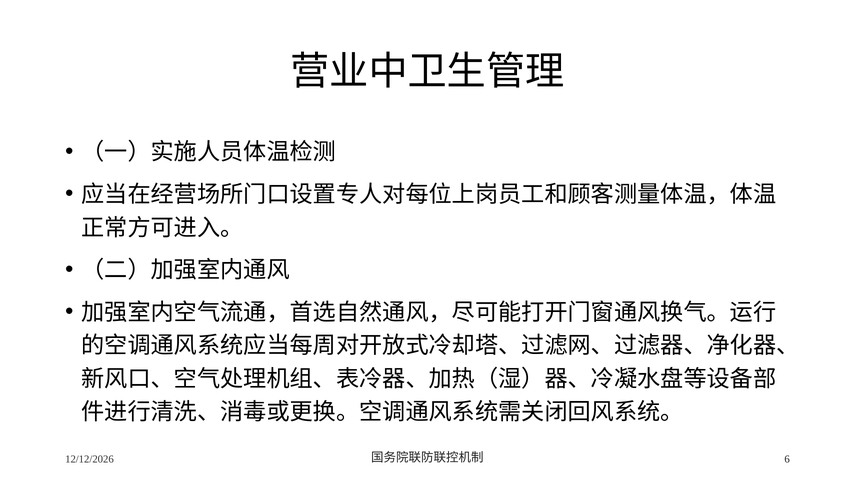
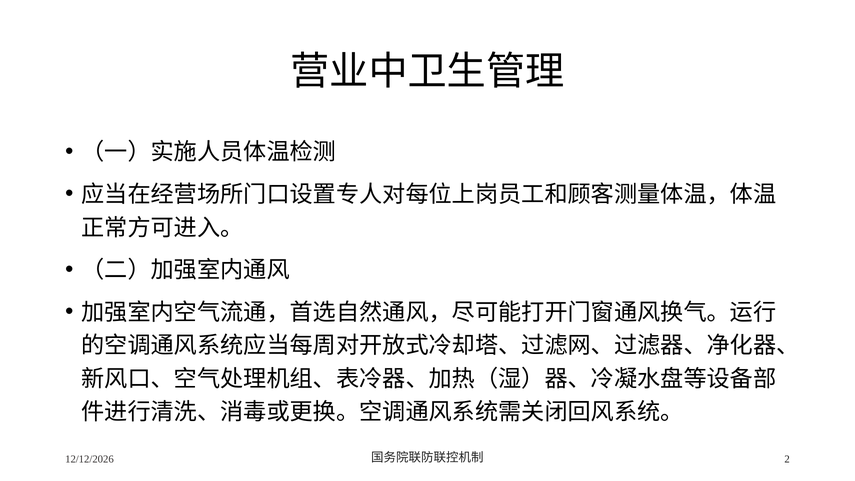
6: 6 -> 2 (787, 459)
